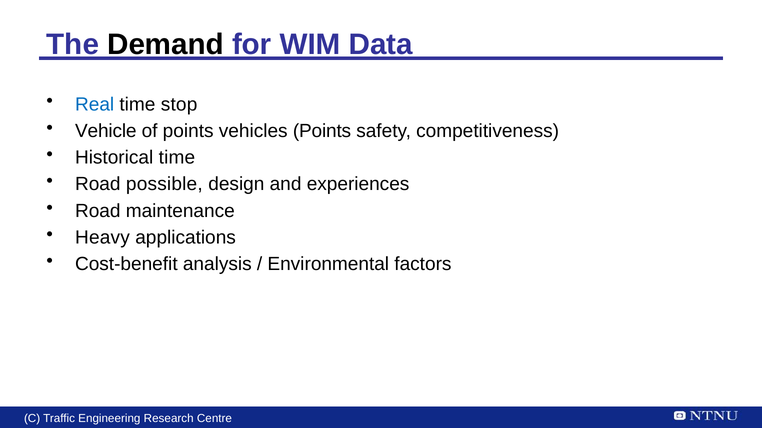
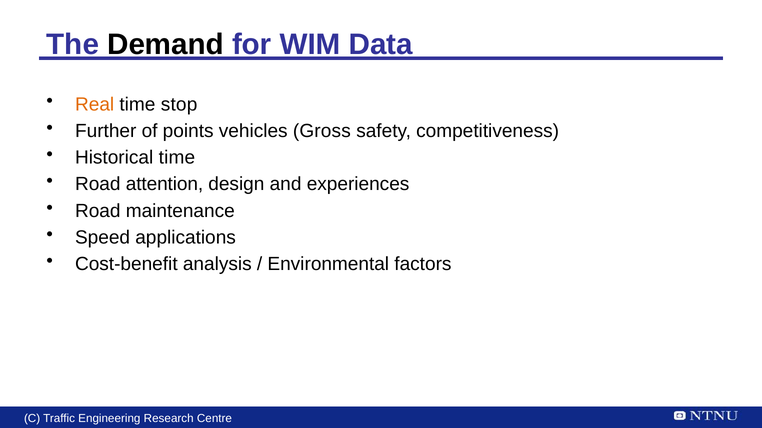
Real colour: blue -> orange (95, 104)
Vehicle: Vehicle -> Further (106, 131)
vehicles Points: Points -> Gross (322, 131)
possible: possible -> attention (164, 184)
Heavy: Heavy -> Speed (103, 238)
